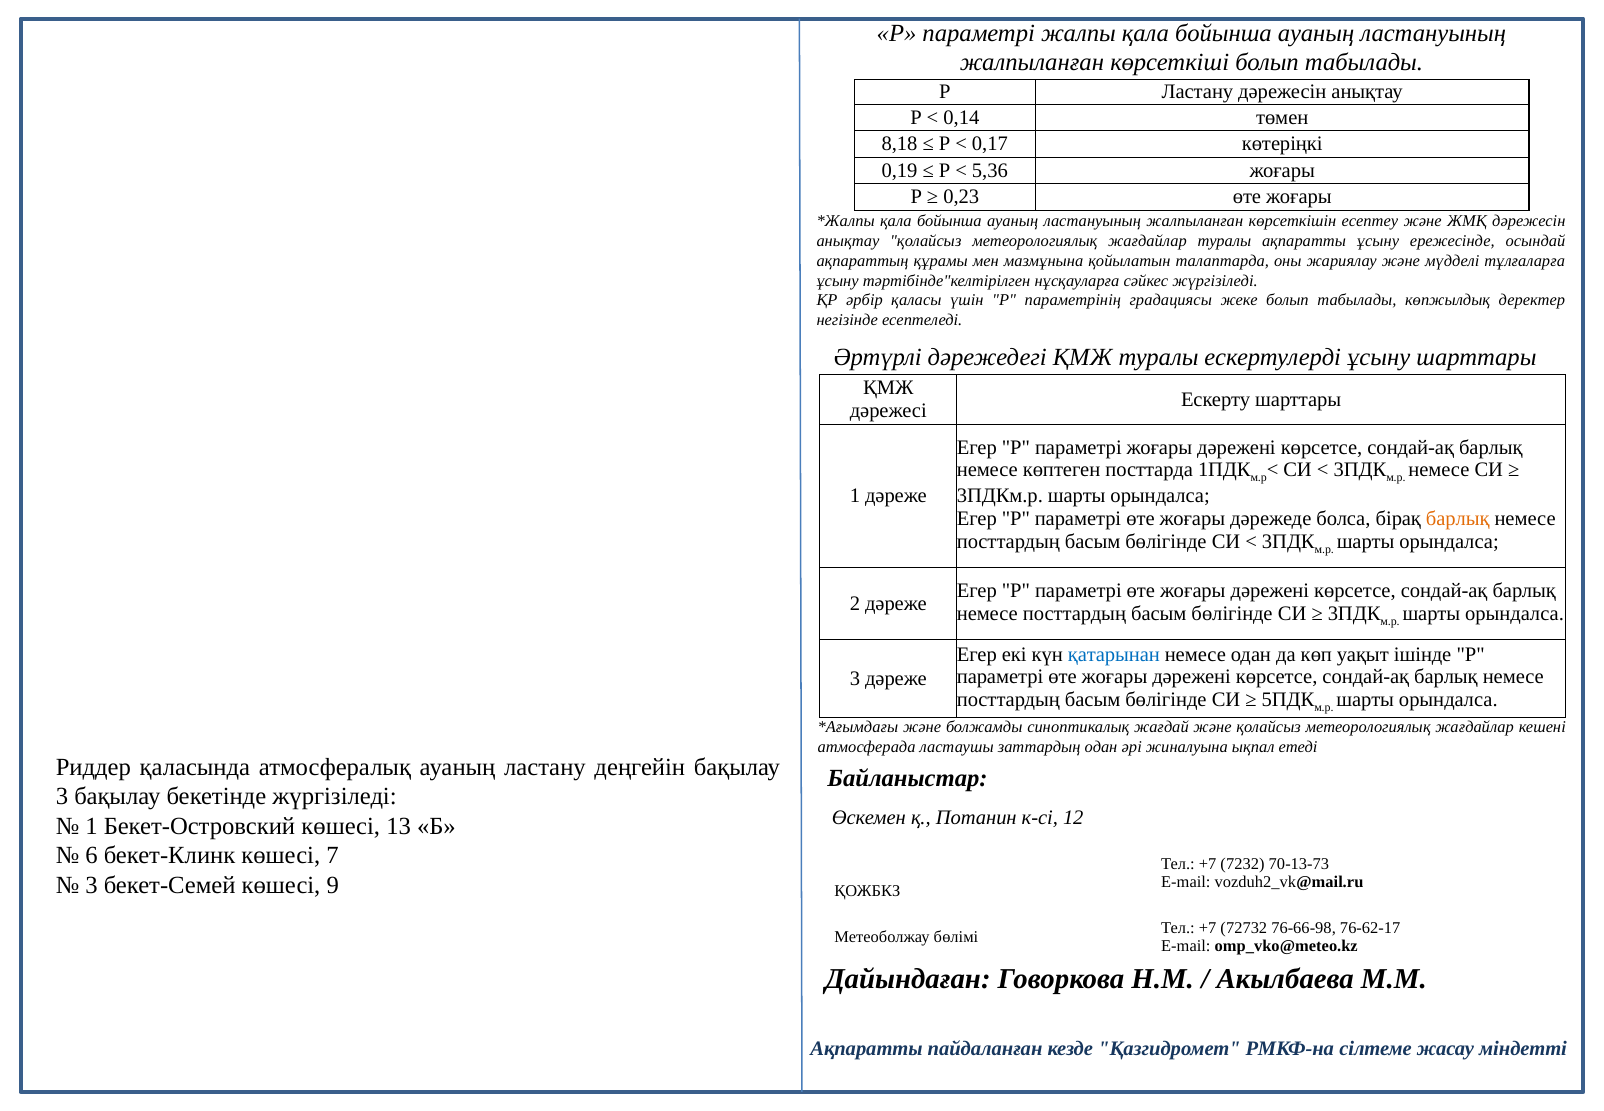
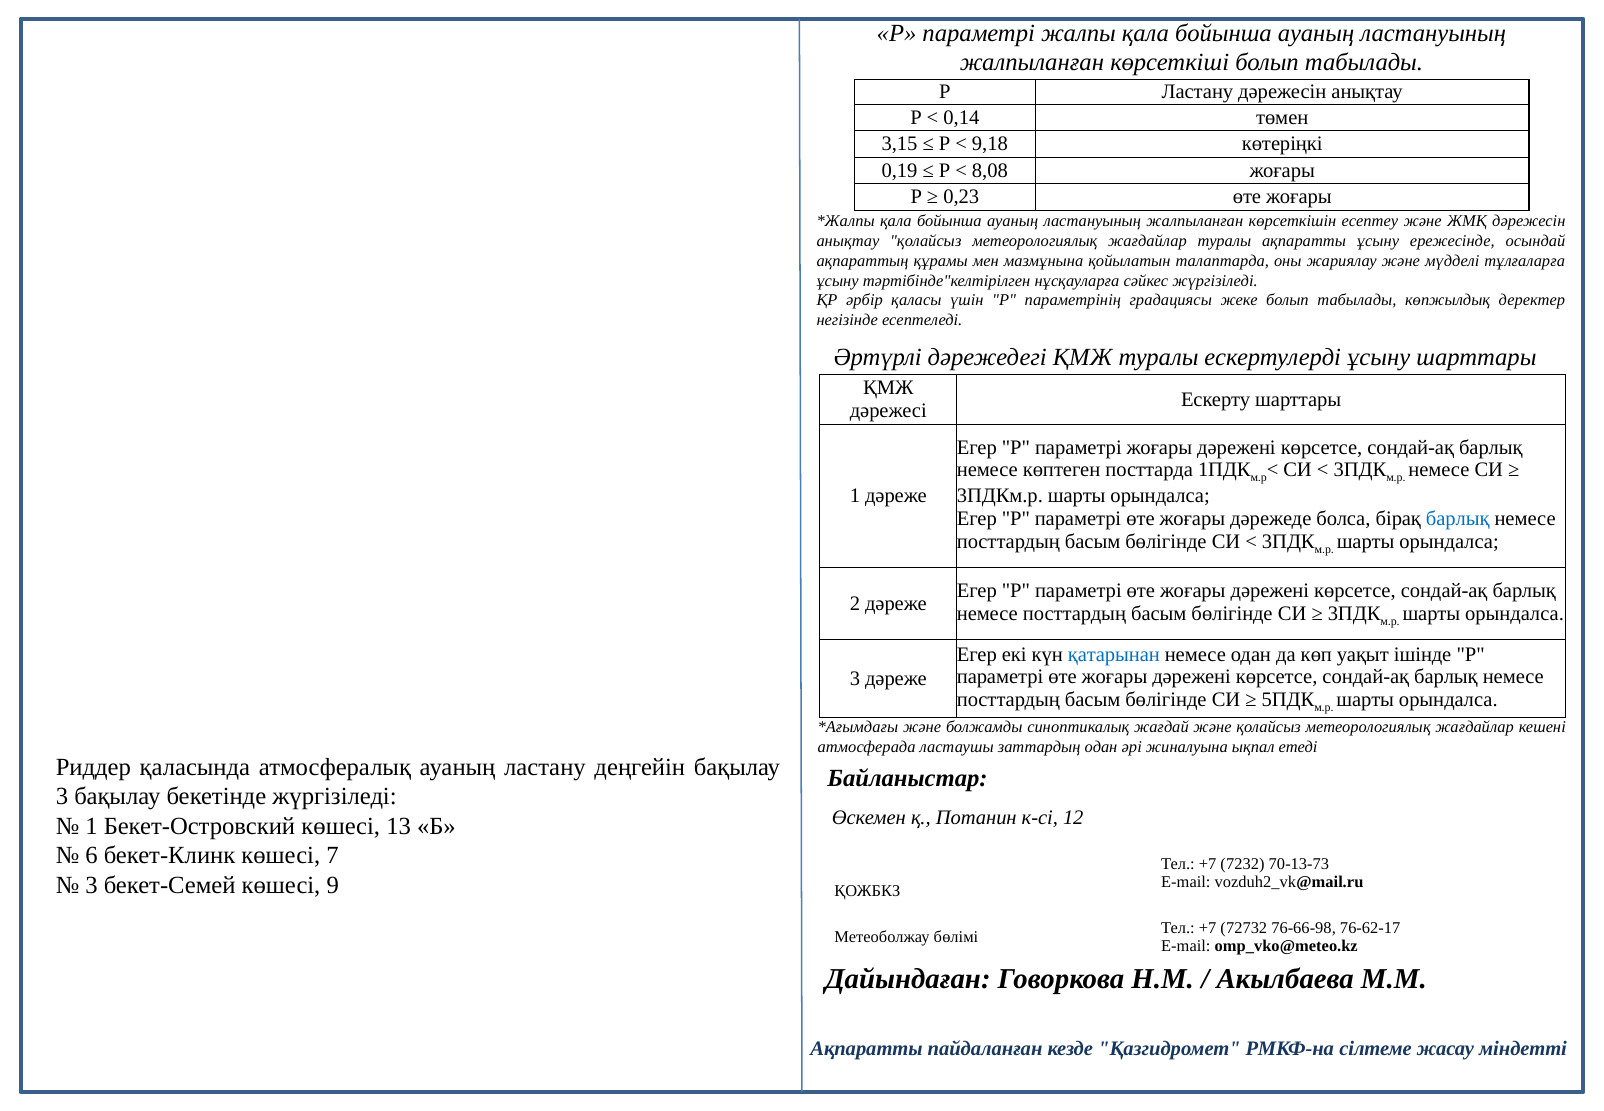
8,18: 8,18 -> 3,15 (900, 144)
0,17: 0,17 -> 9,18 (990, 144)
5,36: 5,36 -> 8,08 (990, 170)
барлық colour: orange -> blue (1458, 518)
